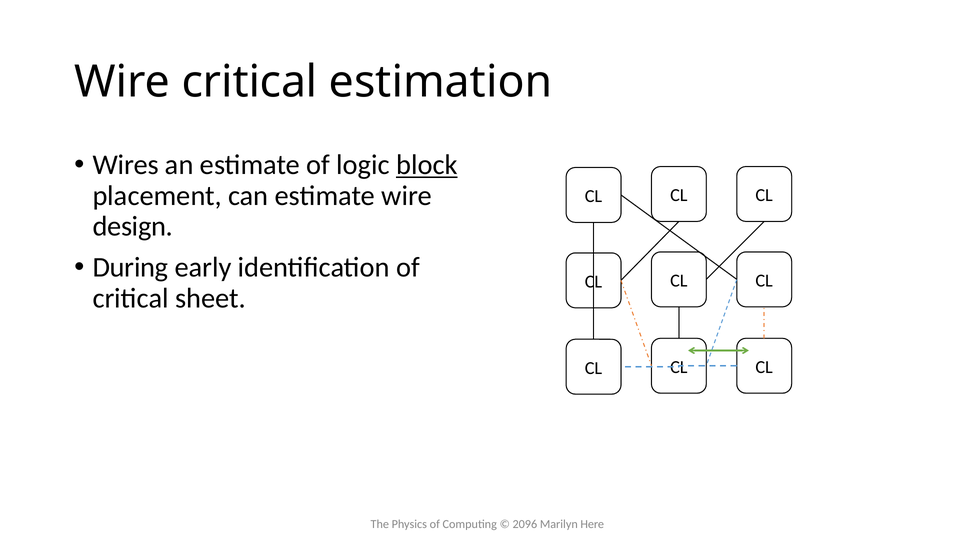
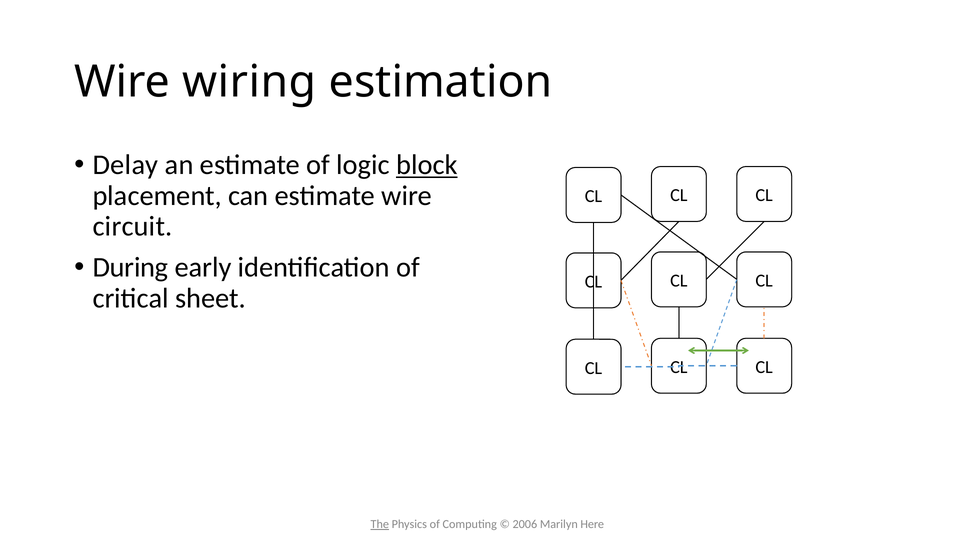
Wire critical: critical -> wiring (249, 82)
Wires: Wires -> Delay (125, 165)
design: design -> circuit (133, 226)
The underline: none -> present (380, 524)
2096: 2096 -> 2006 (525, 524)
